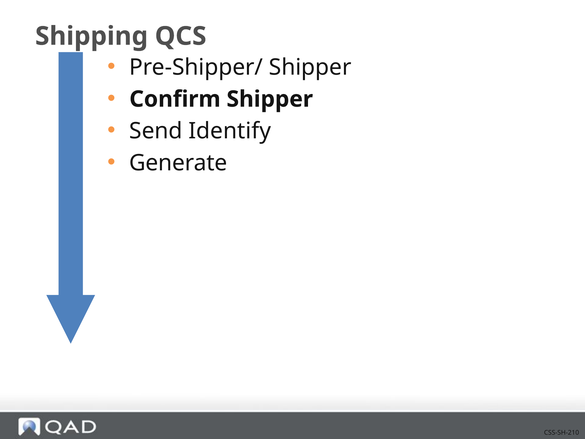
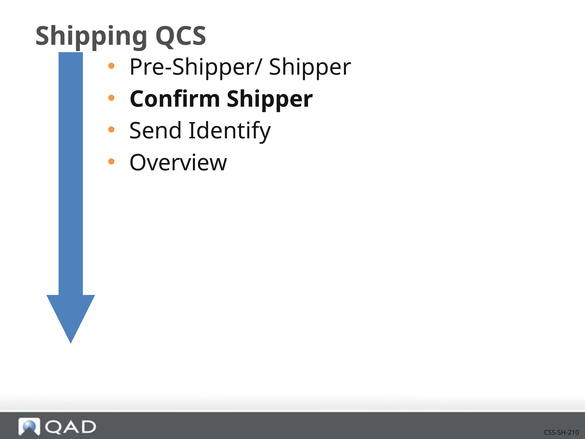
Generate: Generate -> Overview (178, 163)
